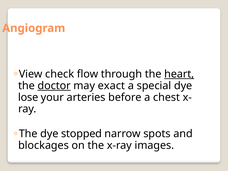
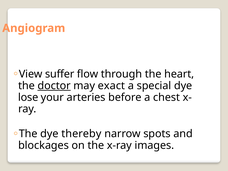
check: check -> suffer (60, 74)
heart underline: present -> none (179, 74)
stopped: stopped -> thereby (81, 134)
